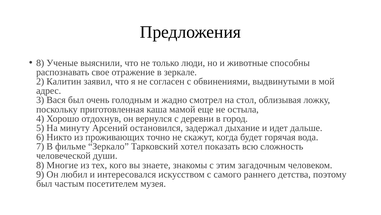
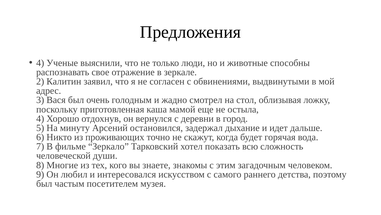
8: 8 -> 4 (40, 63)
